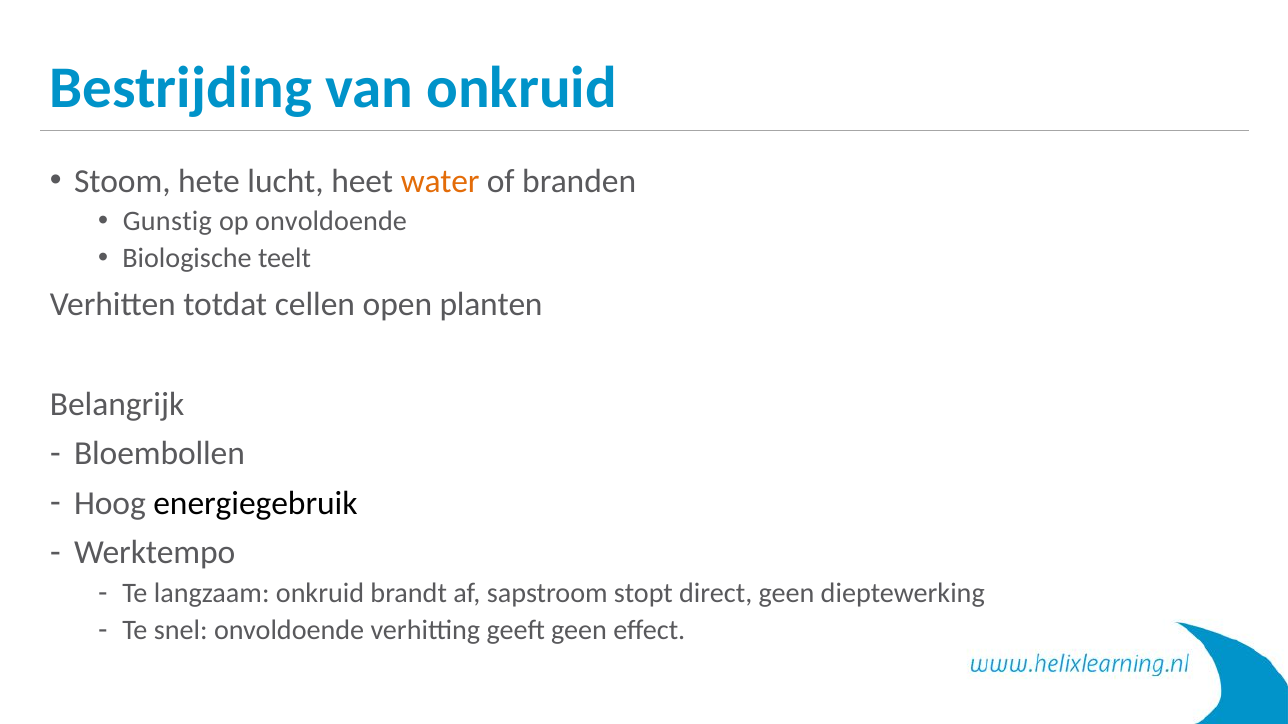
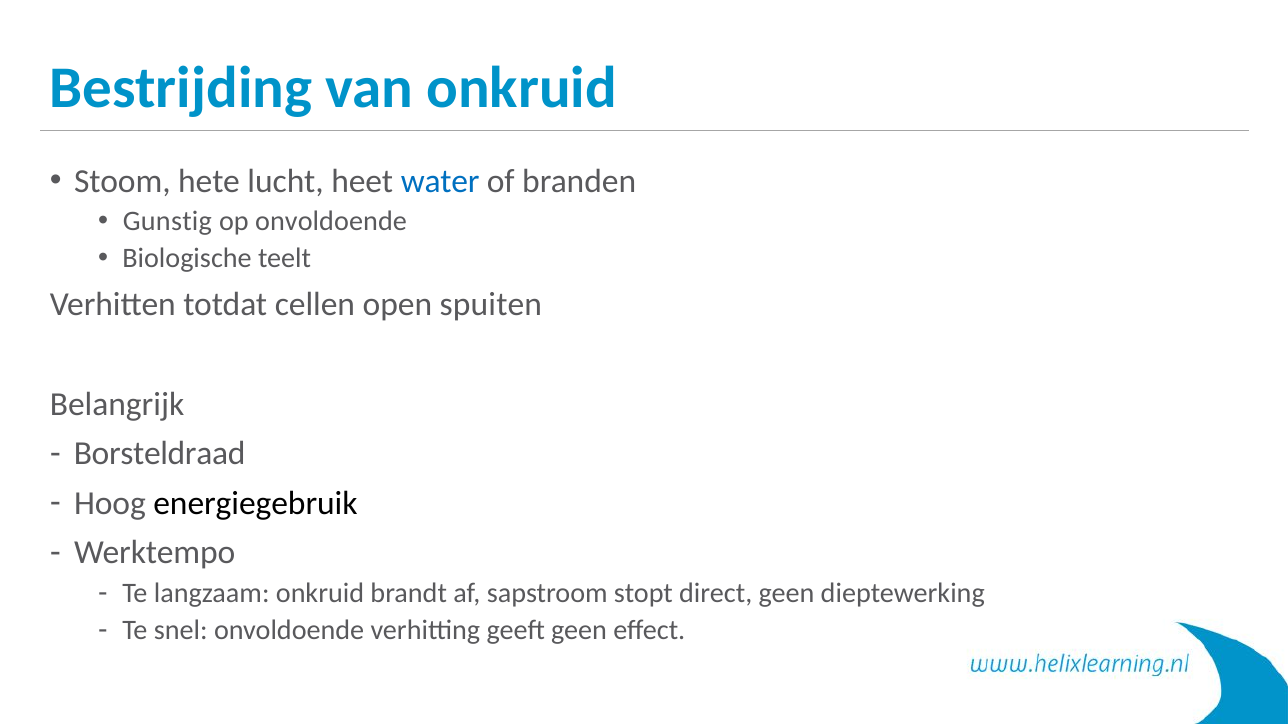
water colour: orange -> blue (440, 181)
planten: planten -> spuiten (491, 305)
Bloembollen: Bloembollen -> Borsteldraad (160, 454)
